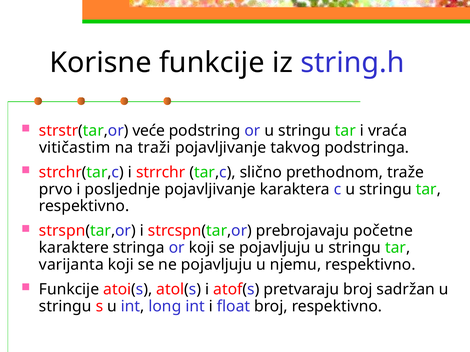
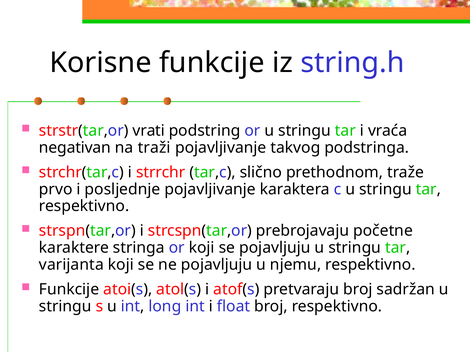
veće: veće -> vrati (149, 131)
vitičastim: vitičastim -> negativan (75, 148)
